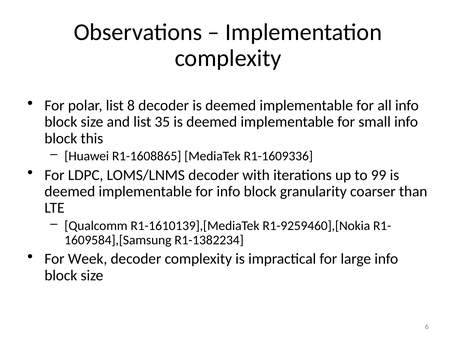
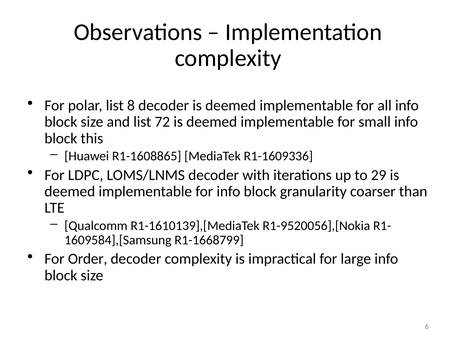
35: 35 -> 72 (162, 122)
99: 99 -> 29 (379, 175)
R1-9259460],[Nokia: R1-9259460],[Nokia -> R1-9520056],[Nokia (316, 226)
R1-1382234: R1-1382234 -> R1-1668799 (209, 240)
Week: Week -> Order (88, 259)
